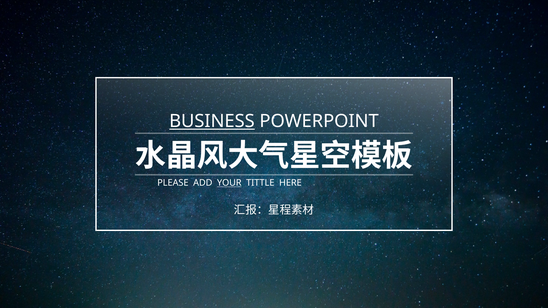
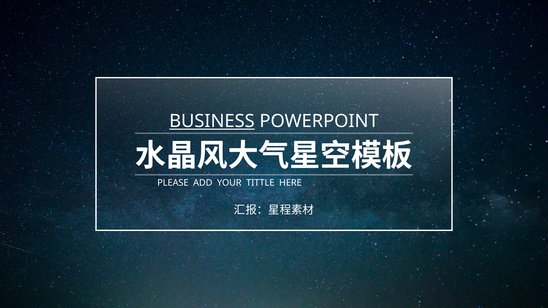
YOUR underline: present -> none (229, 183)
